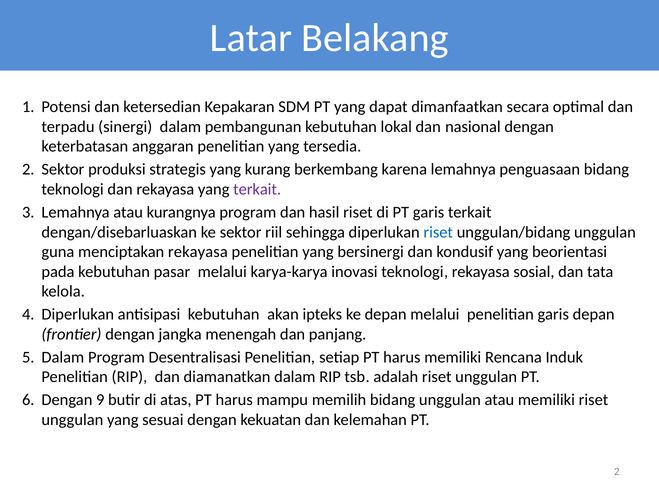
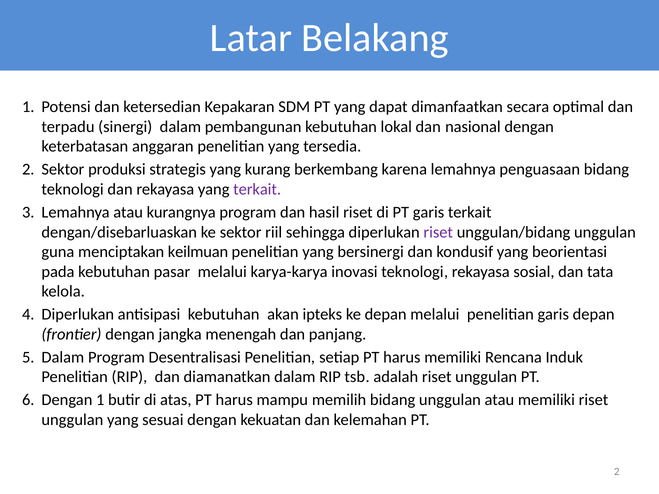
riset colour: blue -> purple (438, 232)
menciptakan rekayasa: rekayasa -> keilmuan (198, 252)
Dengan 9: 9 -> 1 (100, 400)
